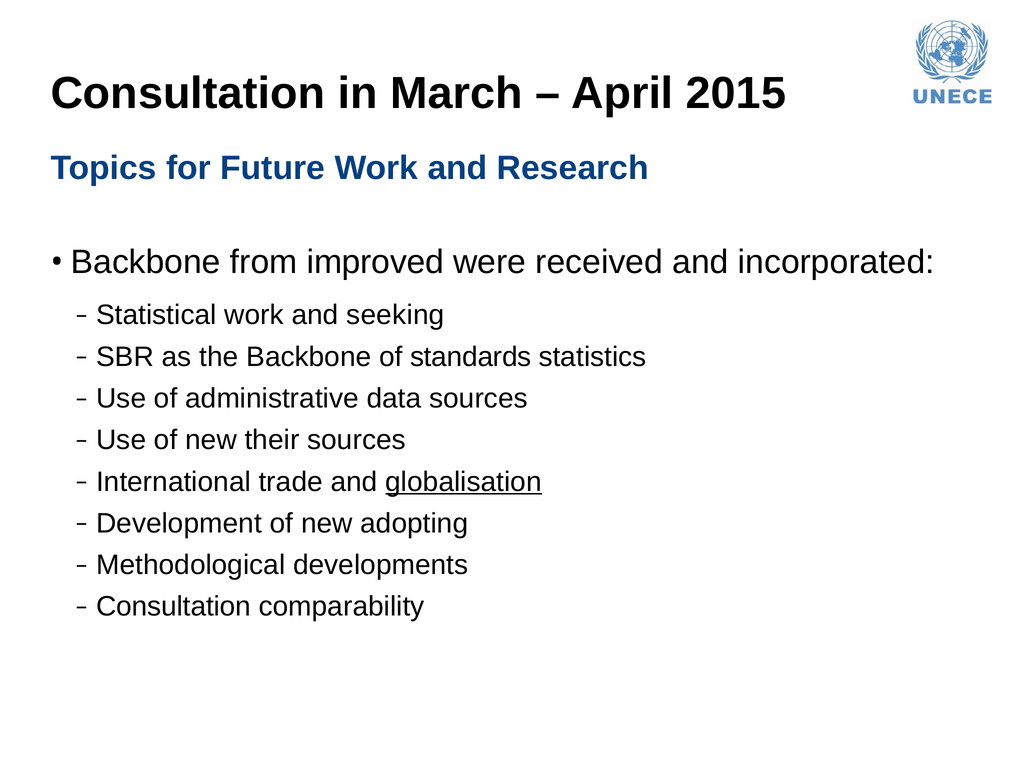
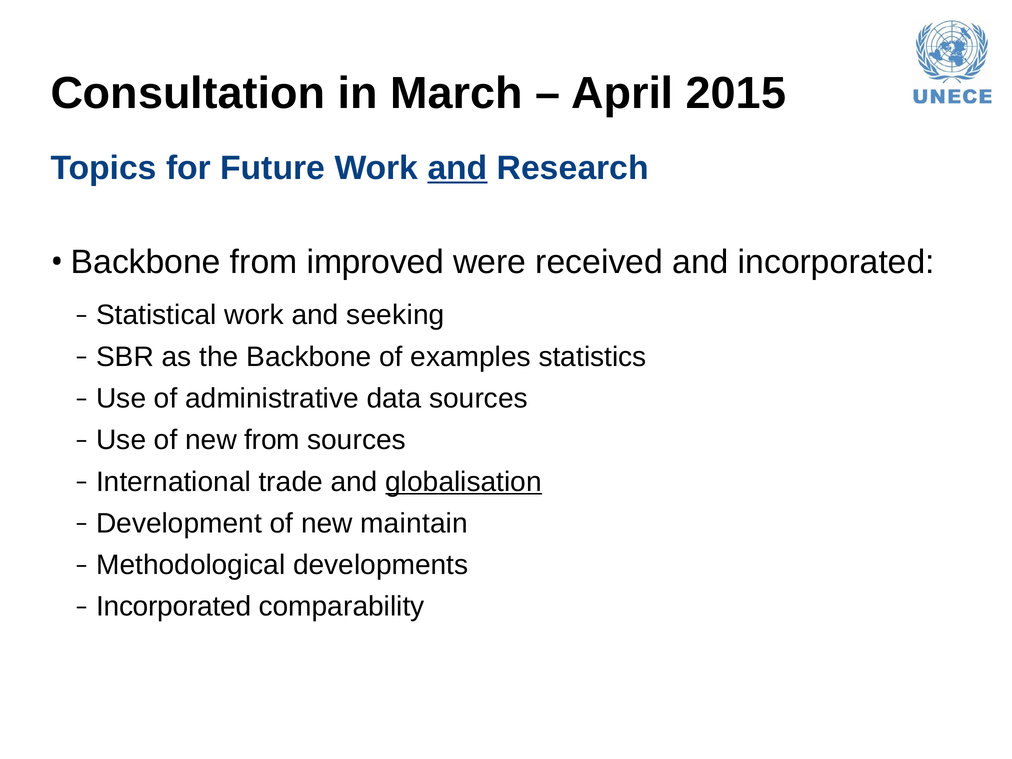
and underline: none -> present (458, 168)
standards: standards -> examples (471, 357)
new their: their -> from (272, 440)
adopting: adopting -> maintain (414, 523)
Consultation: Consultation -> Incorporated (174, 607)
